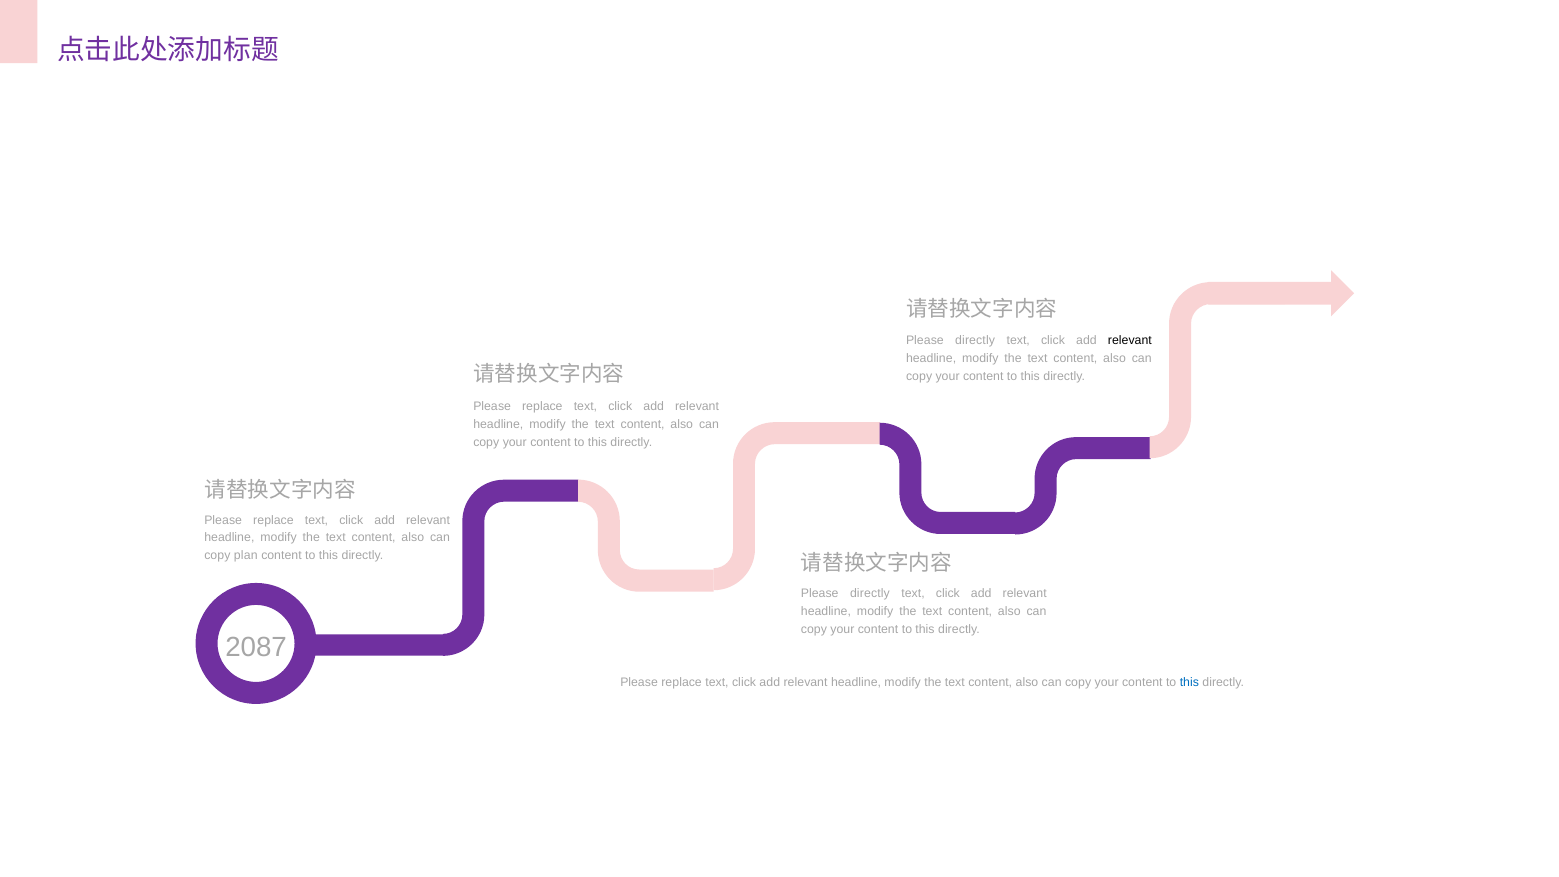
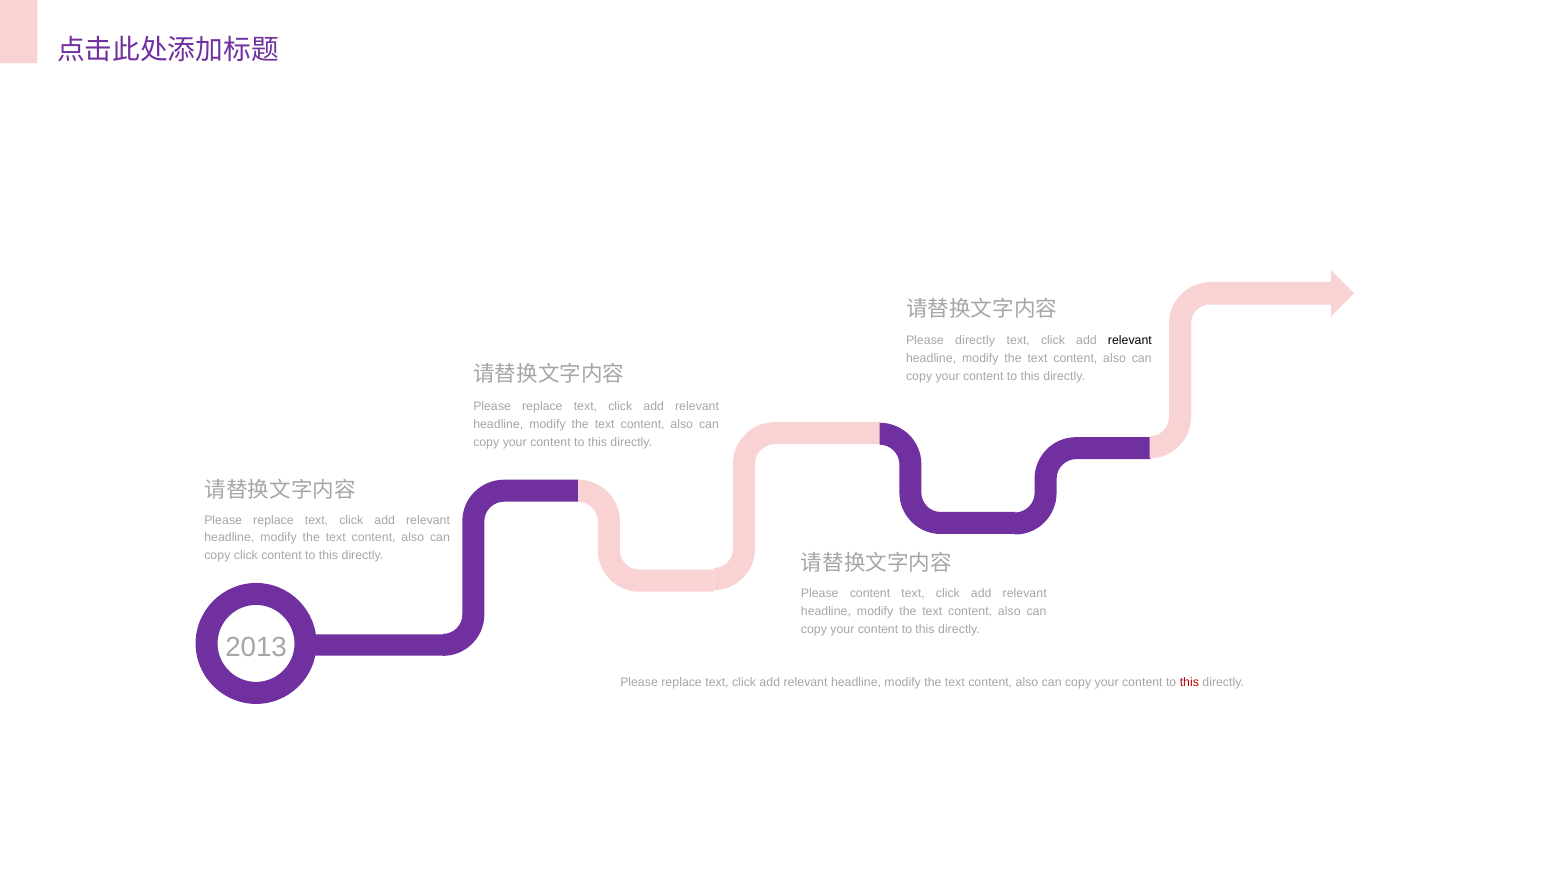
copy plan: plan -> click (246, 555)
directly: directly -> content (870, 594)
2087: 2087 -> 2013 (256, 647)
this colour: blue -> red (1189, 682)
